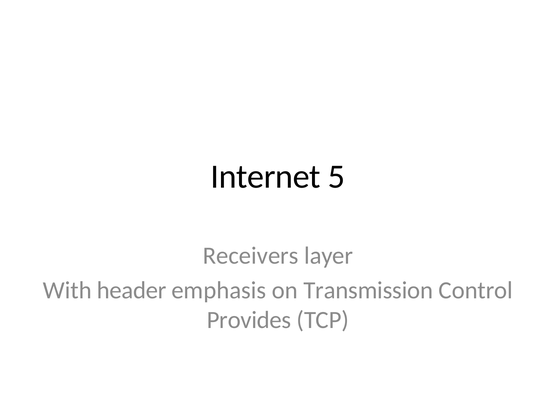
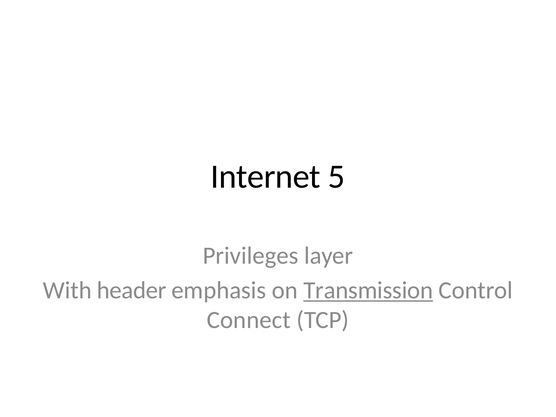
Receivers: Receivers -> Privileges (251, 256)
Transmission underline: none -> present (368, 290)
Provides: Provides -> Connect (249, 320)
